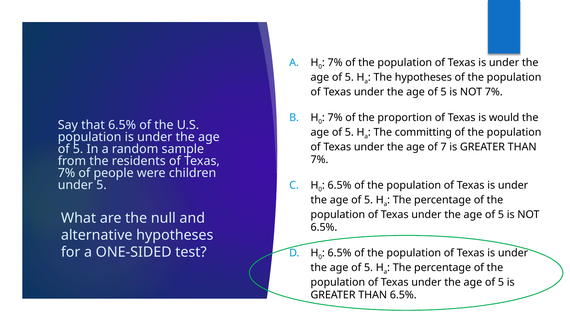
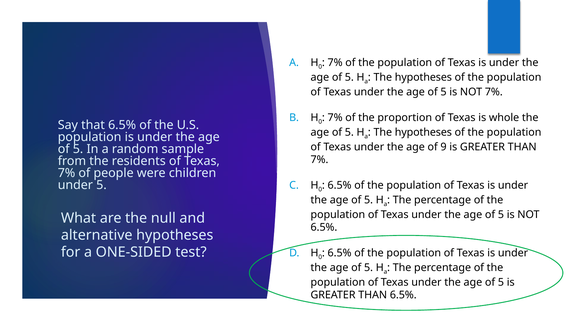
would: would -> whole (504, 117)
committing: committing -> hypotheses (423, 132)
7: 7 -> 9 (444, 147)
